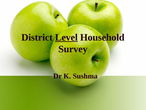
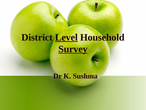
Survey underline: none -> present (73, 49)
